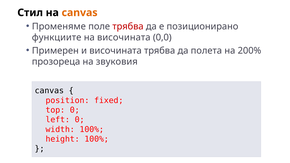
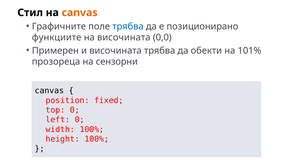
Променяме: Променяме -> Графичните (59, 26)
трябва colour: red -> blue (128, 26)
полета: полета -> обекти (206, 51)
200%: 200% -> 101% (249, 51)
звуковия: звуковия -> сензорни (117, 62)
